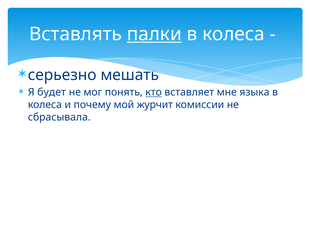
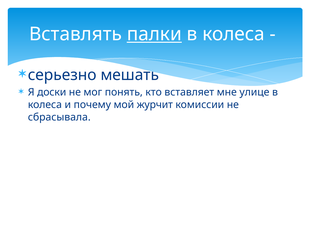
будет: будет -> доски (52, 92)
кто underline: present -> none (154, 92)
языка: языка -> улице (254, 92)
